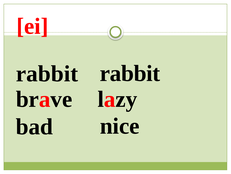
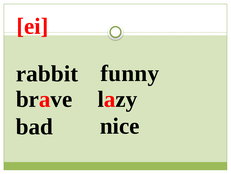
rabbit: rabbit -> funny (130, 73)
